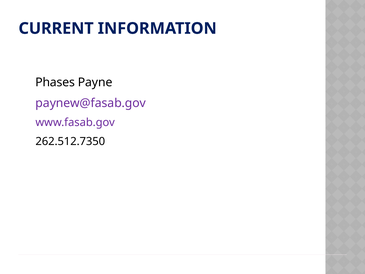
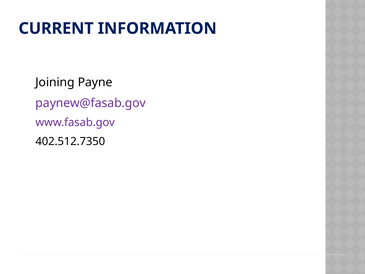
Phases: Phases -> Joining (55, 82)
262.512.7350: 262.512.7350 -> 402.512.7350 (70, 141)
